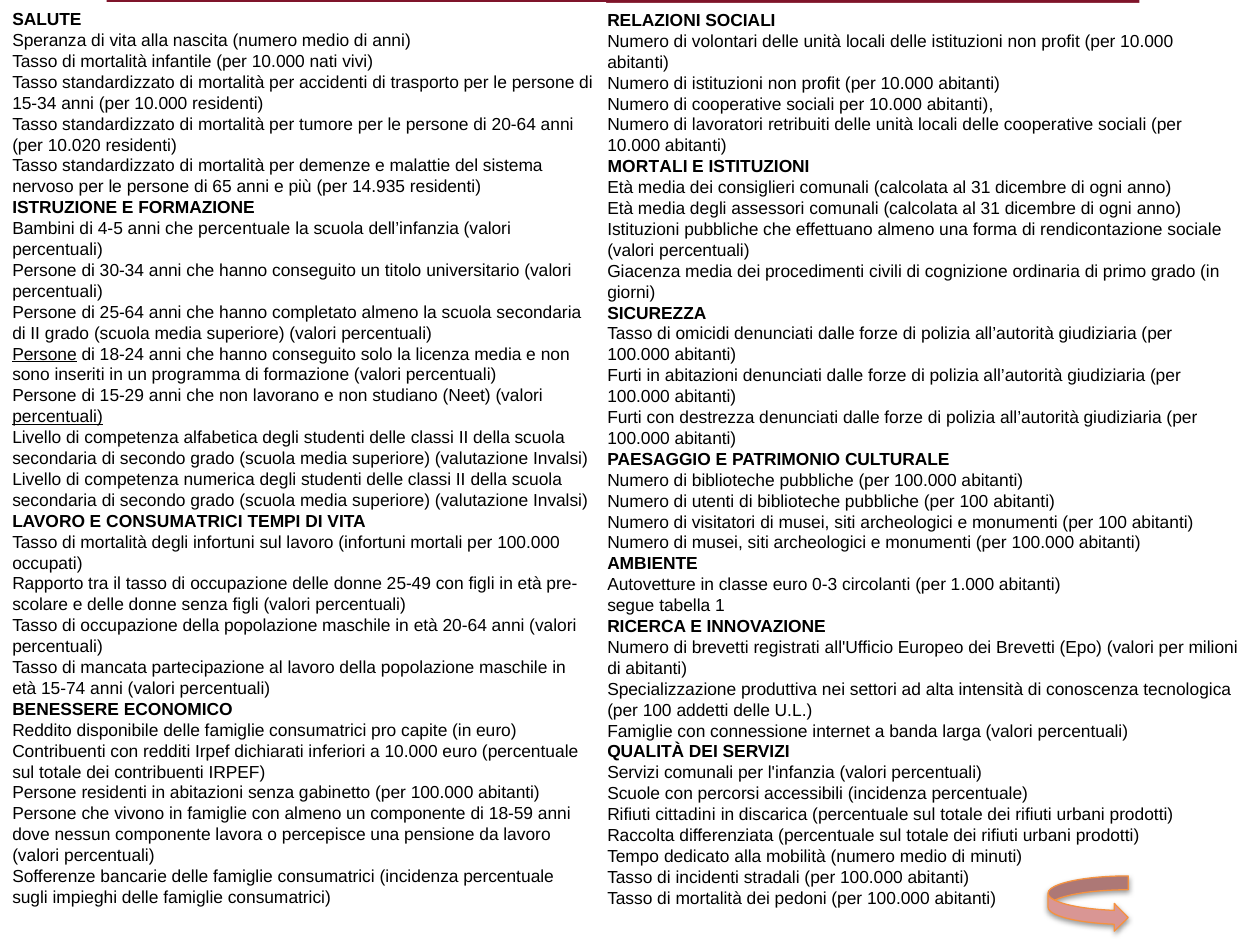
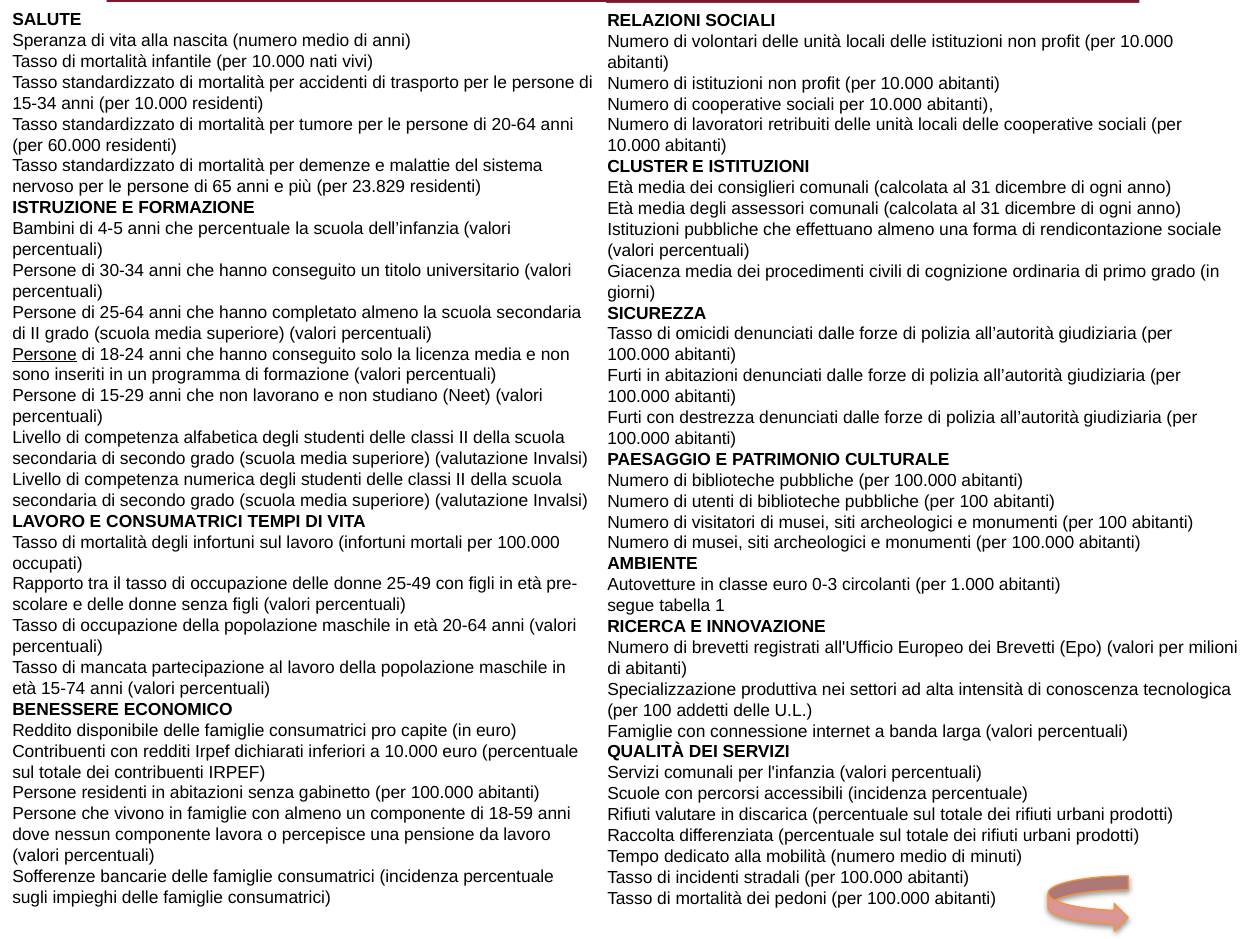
10.020: 10.020 -> 60.000 (74, 145)
MORTALI: MORTALI -> CLUSTER (648, 167)
14.935: 14.935 -> 23.829 (379, 187)
percentuali underline: present -> none (58, 417)
cittadini: cittadini -> valutare (686, 815)
